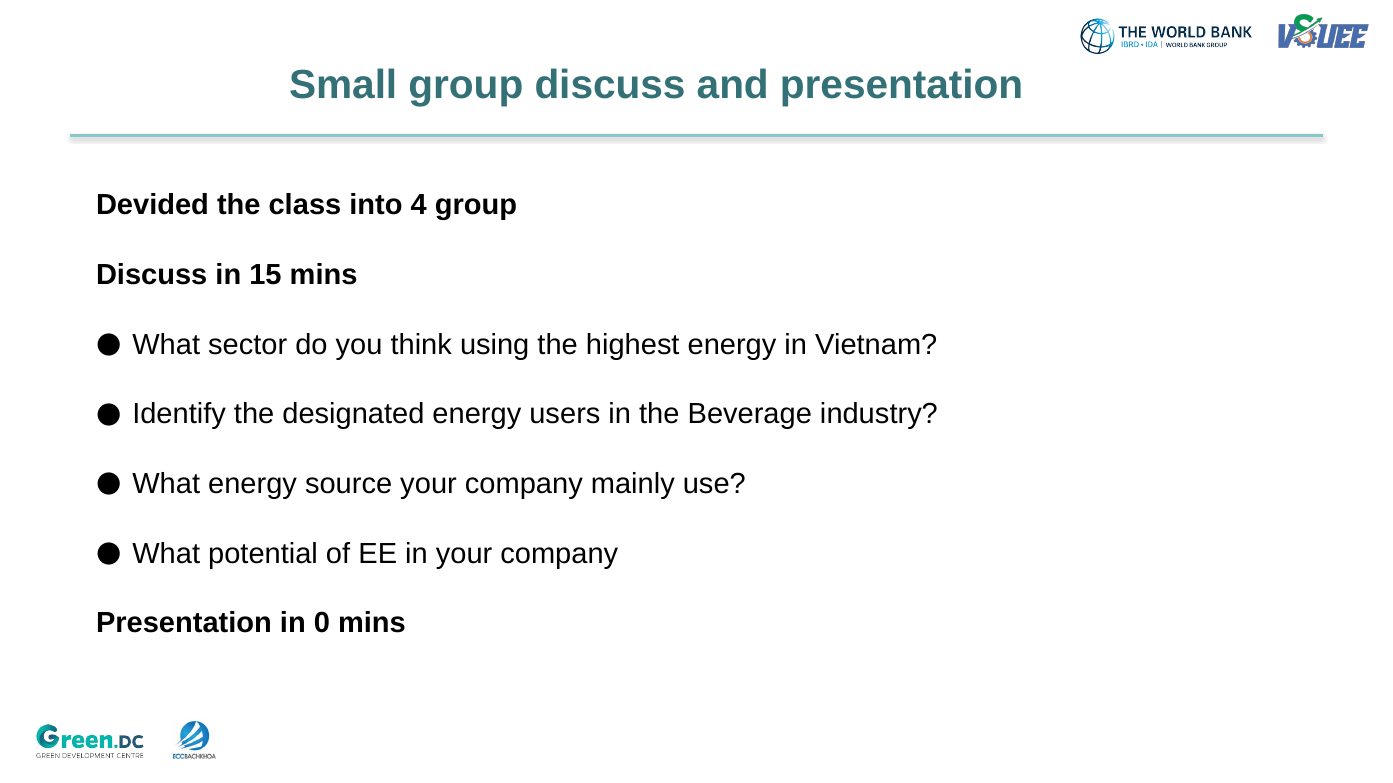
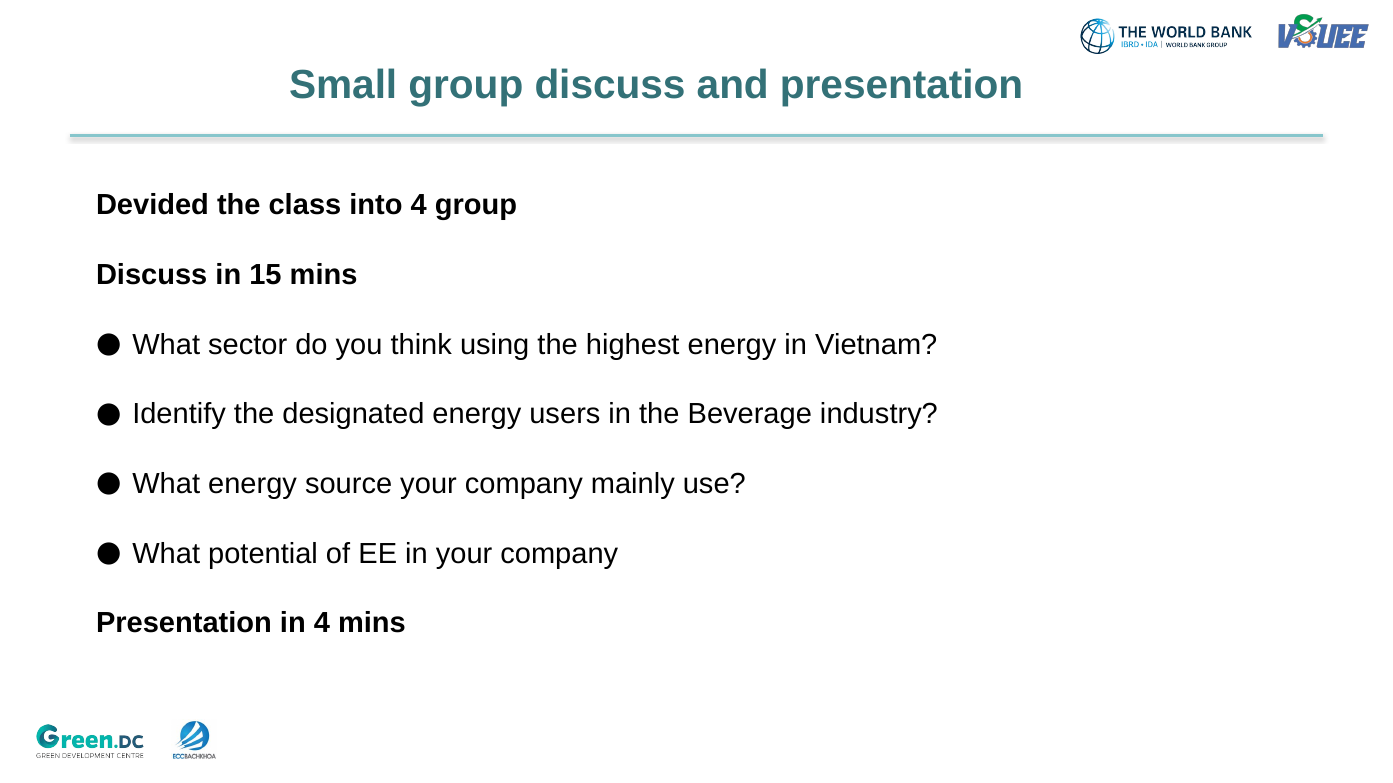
in 0: 0 -> 4 (322, 624)
